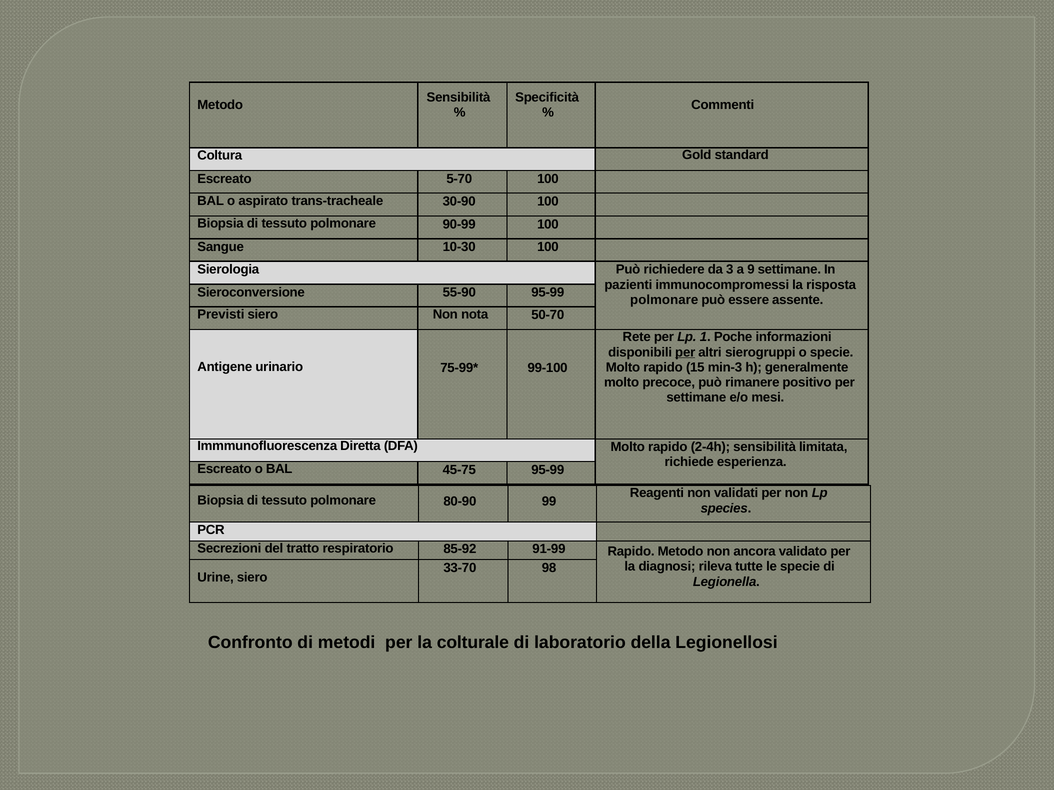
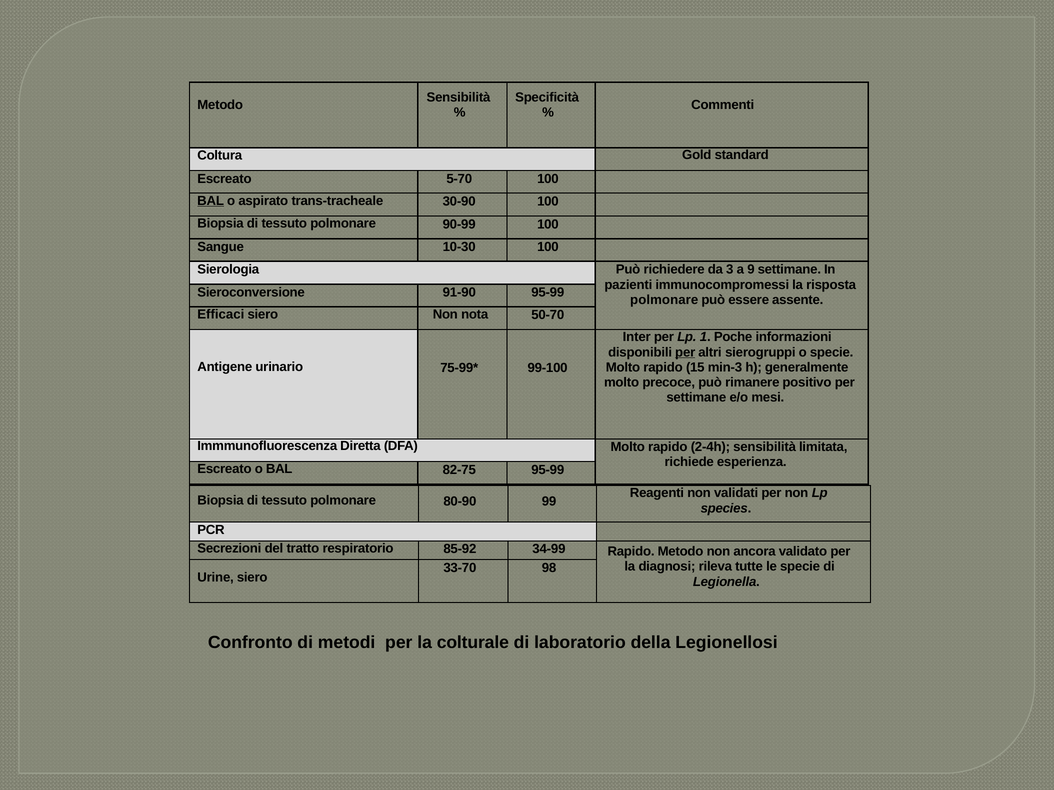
BAL underline: none -> present (211, 201)
55-90: 55-90 -> 91-90 (459, 293)
Previsti: Previsti -> Efficaci (221, 314)
Rete: Rete -> Inter (637, 337)
45-75: 45-75 -> 82-75 (459, 470)
91-99: 91-99 -> 34-99 (549, 549)
